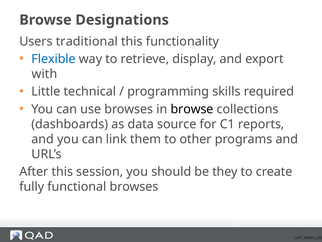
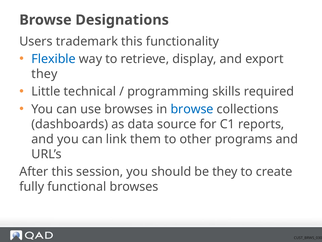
traditional: traditional -> trademark (87, 41)
with: with -> they (44, 74)
browse colour: black -> blue (192, 109)
